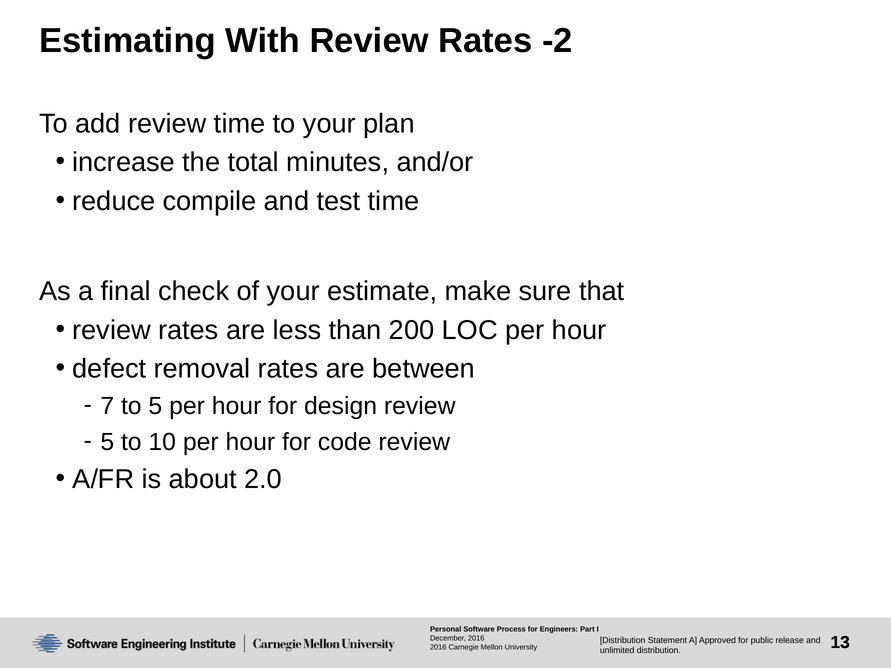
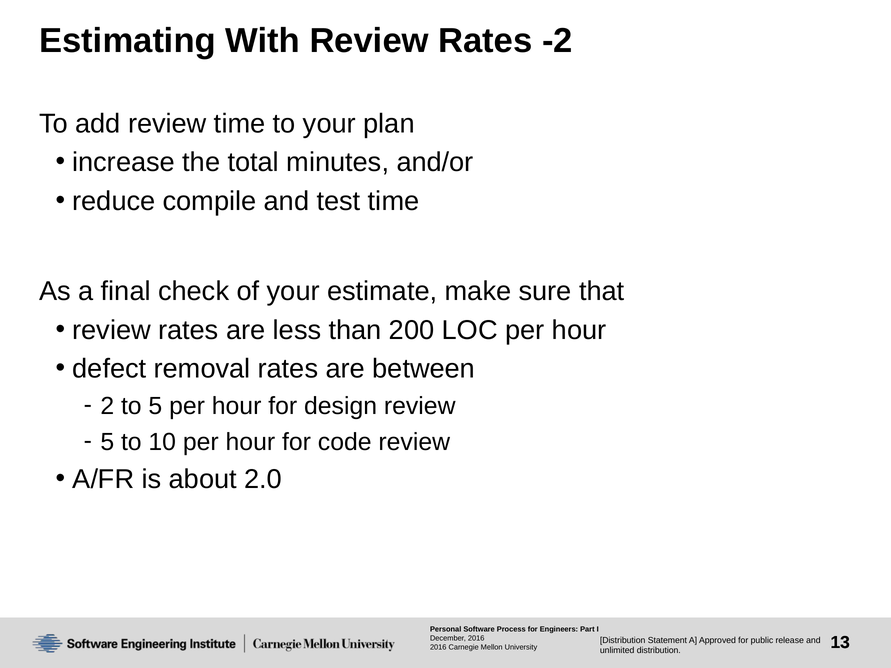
7: 7 -> 2 (107, 406)
